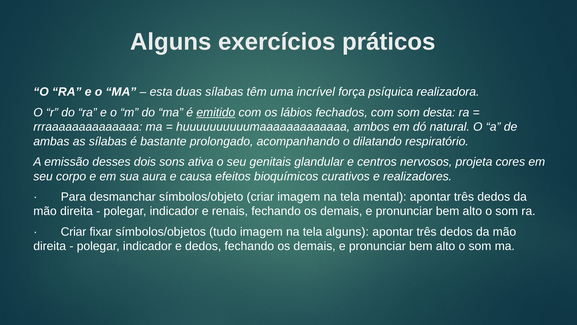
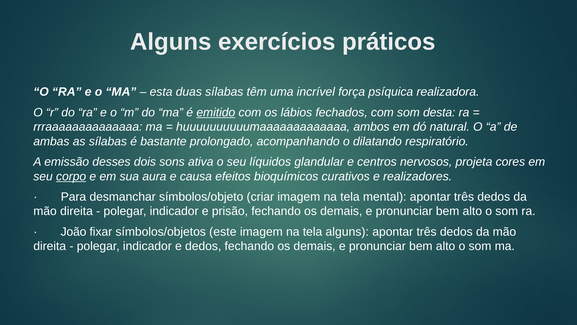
genitais: genitais -> líquidos (270, 162)
corpo underline: none -> present (71, 176)
renais: renais -> prisão (230, 211)
Criar: Criar -> João (74, 232)
tudo: tudo -> este (223, 232)
